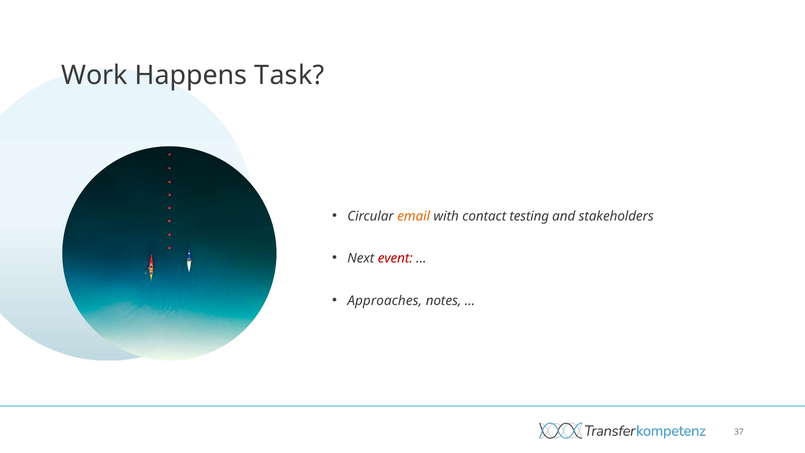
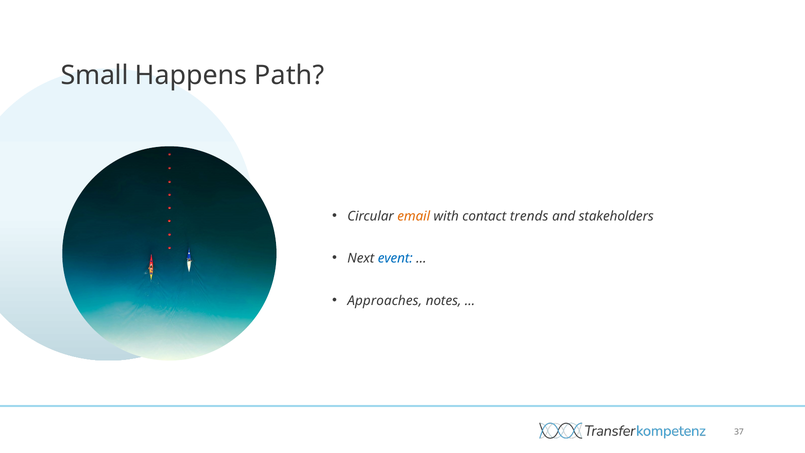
Work: Work -> Small (95, 76)
Task: Task -> Path (289, 76)
testing: testing -> trends (529, 216)
event colour: red -> blue (395, 258)
